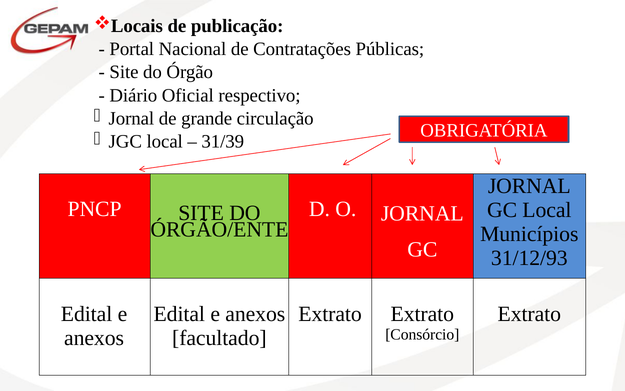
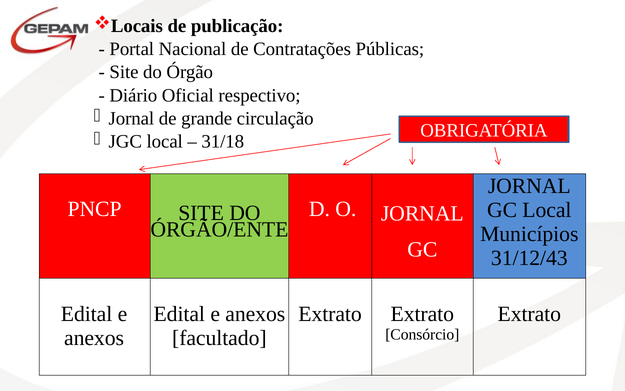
31/39: 31/39 -> 31/18 (223, 141)
31/12/93: 31/12/93 -> 31/12/43 (529, 258)
